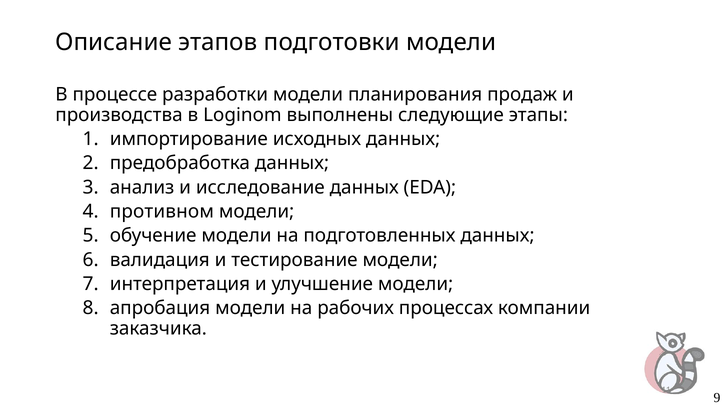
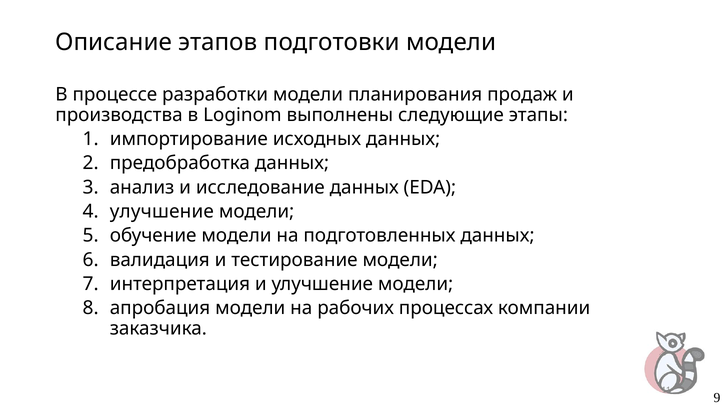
противном: противном -> улучшение (162, 212)
